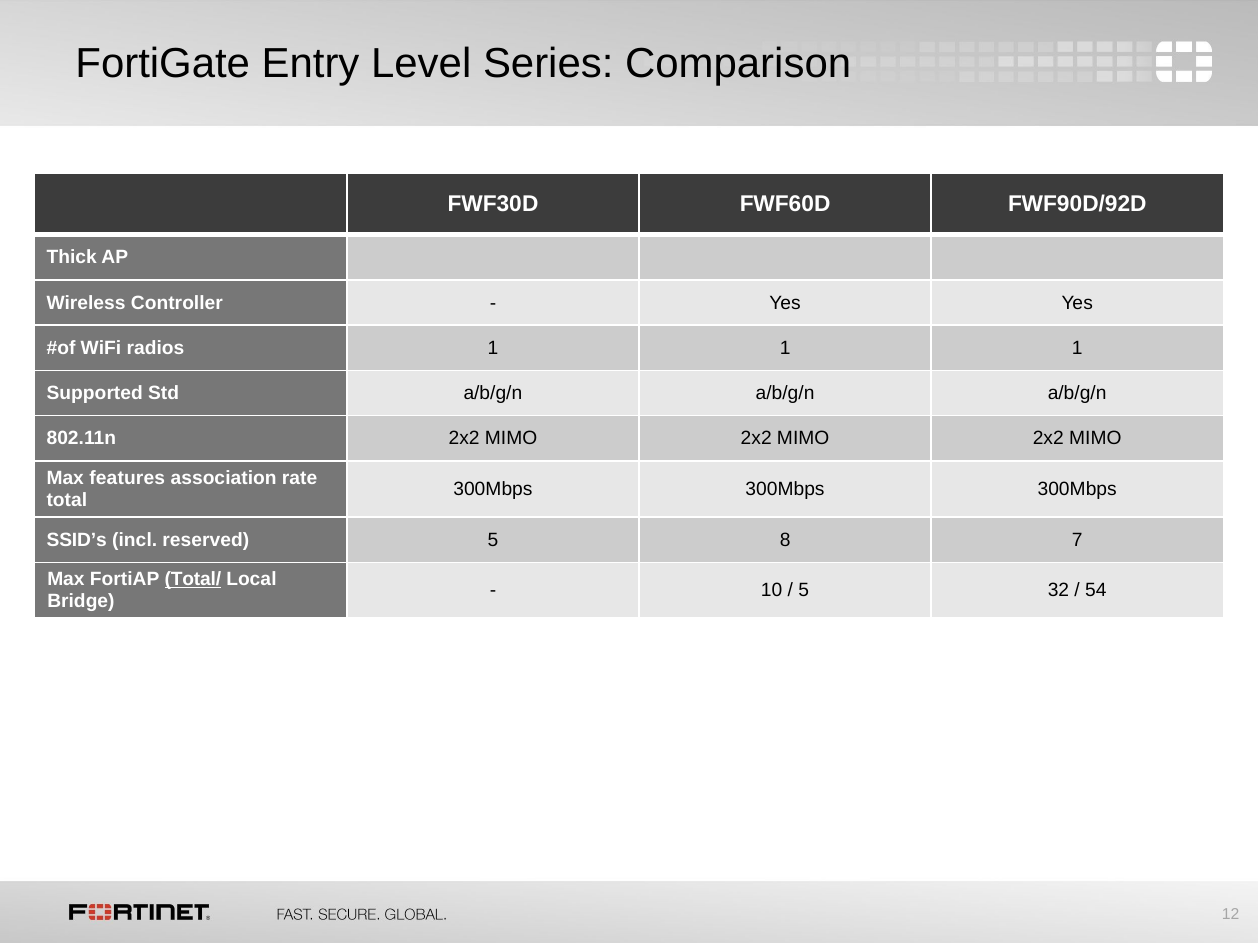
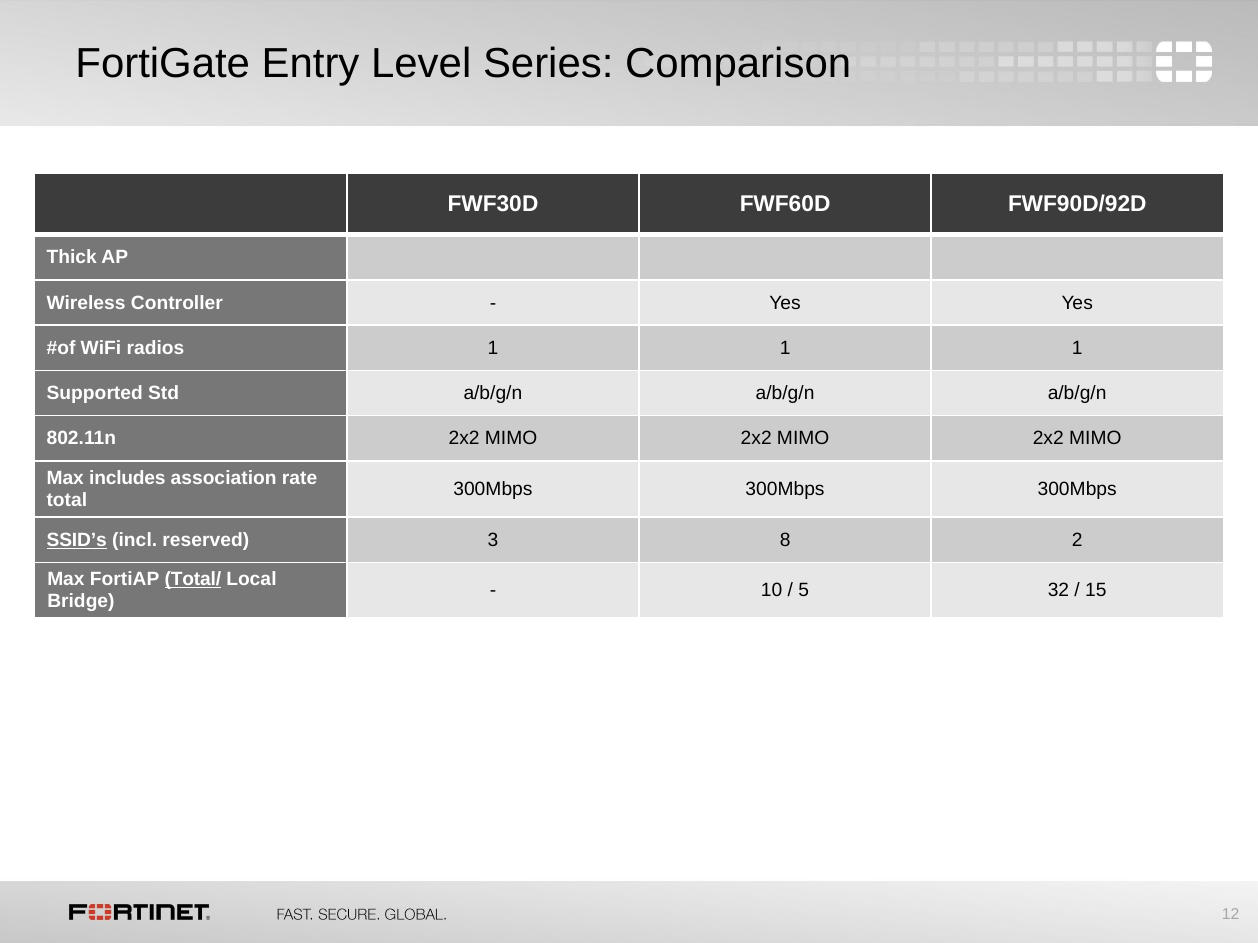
features: features -> includes (127, 479)
SSID’s underline: none -> present (77, 540)
reserved 5: 5 -> 3 (493, 540)
7: 7 -> 2 (1077, 540)
54: 54 -> 15 (1096, 591)
